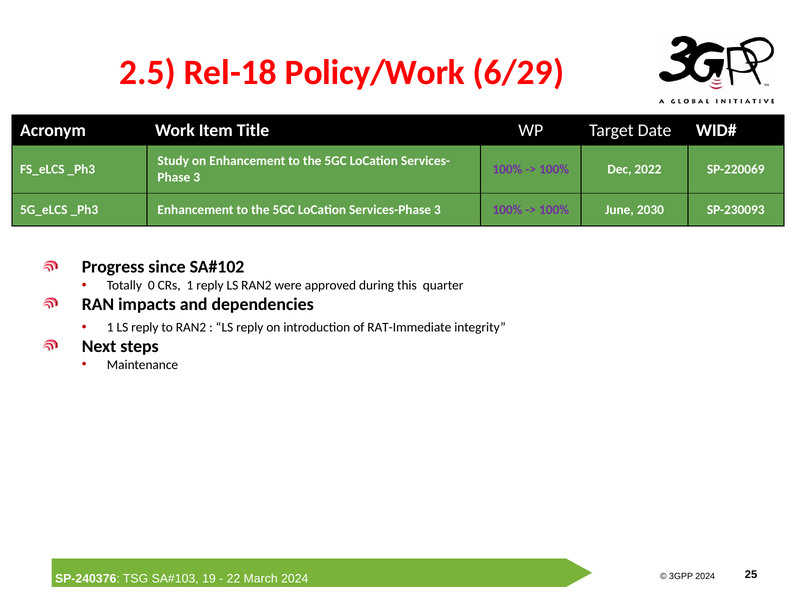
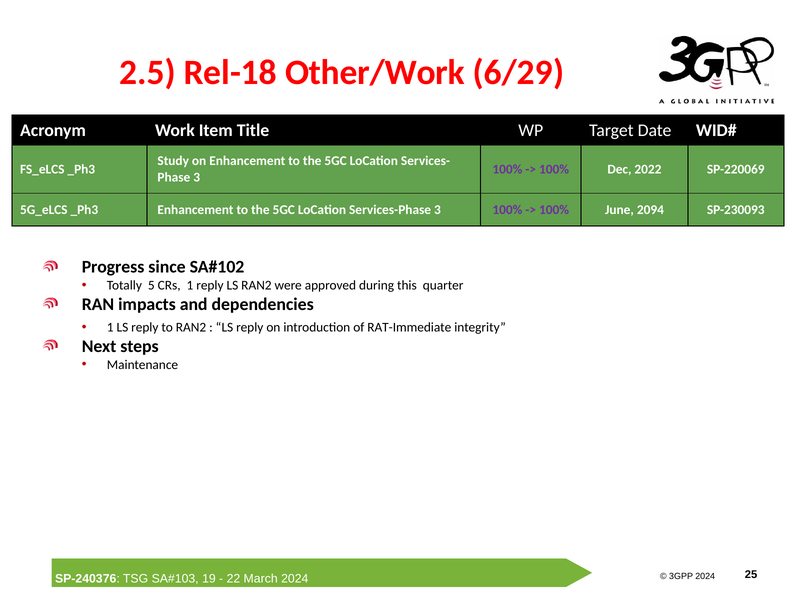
Policy/Work: Policy/Work -> Other/Work (375, 73)
2030: 2030 -> 2094 (650, 210)
0: 0 -> 5 (151, 285)
